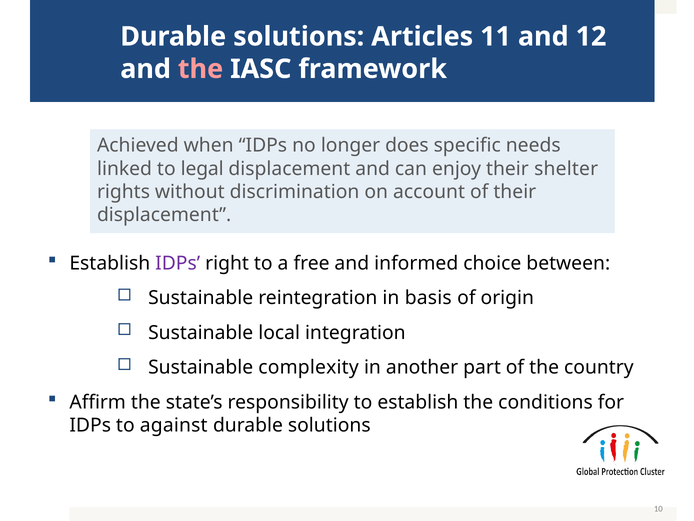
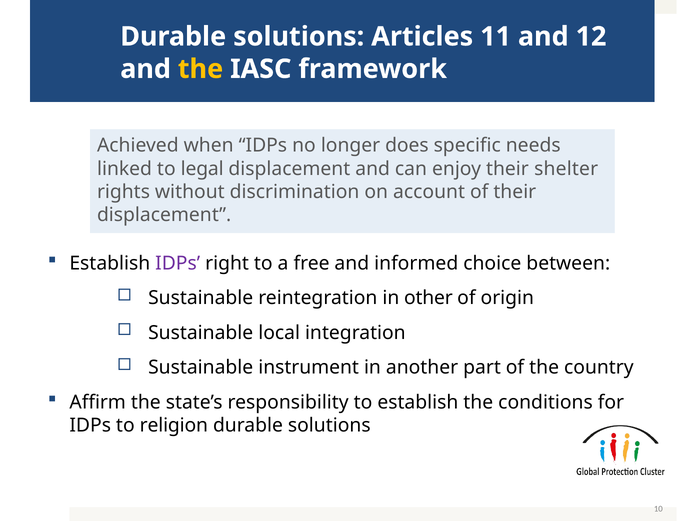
the colour: pink -> yellow (200, 69)
basis: basis -> other (428, 298)
complexity: complexity -> instrument (309, 367)
against: against -> religion (174, 425)
